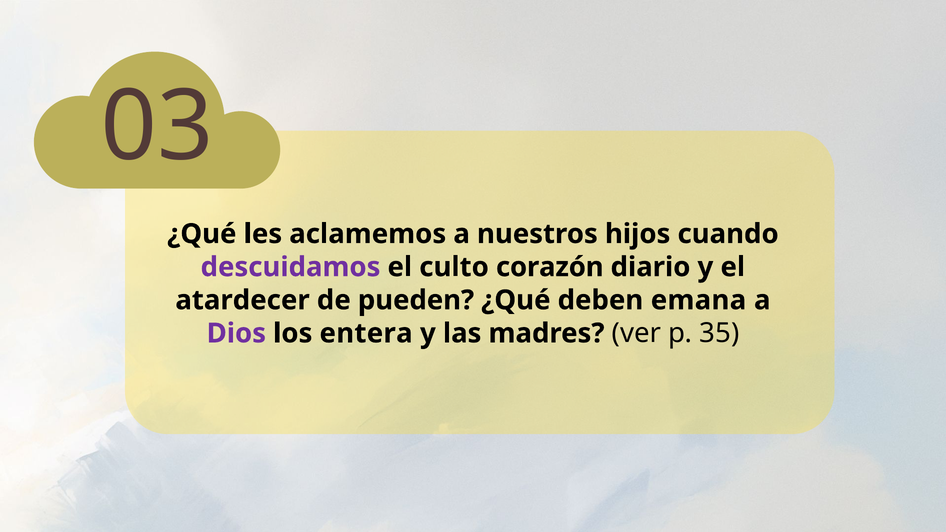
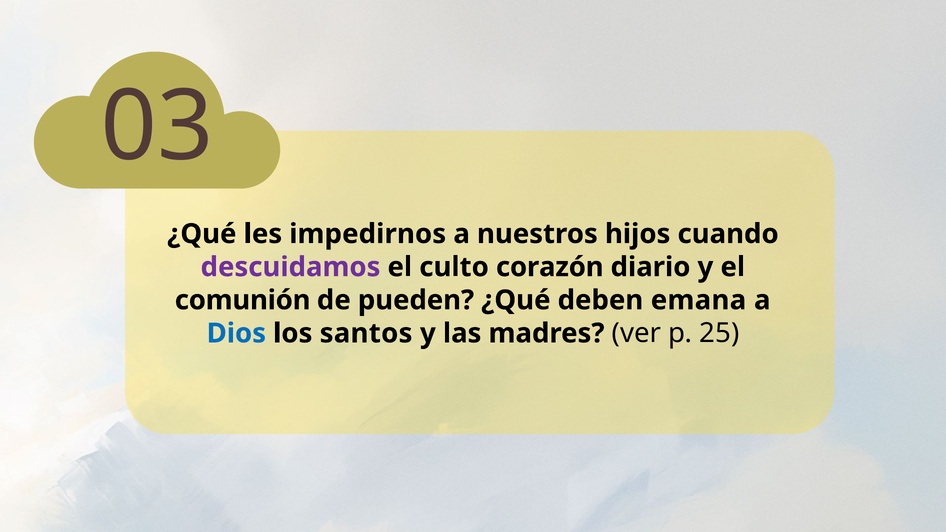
aclamemos: aclamemos -> impedirnos (368, 234)
atardecer: atardecer -> comunión (243, 300)
Dios colour: purple -> blue (236, 333)
entera: entera -> santos (366, 333)
35: 35 -> 25 (719, 333)
